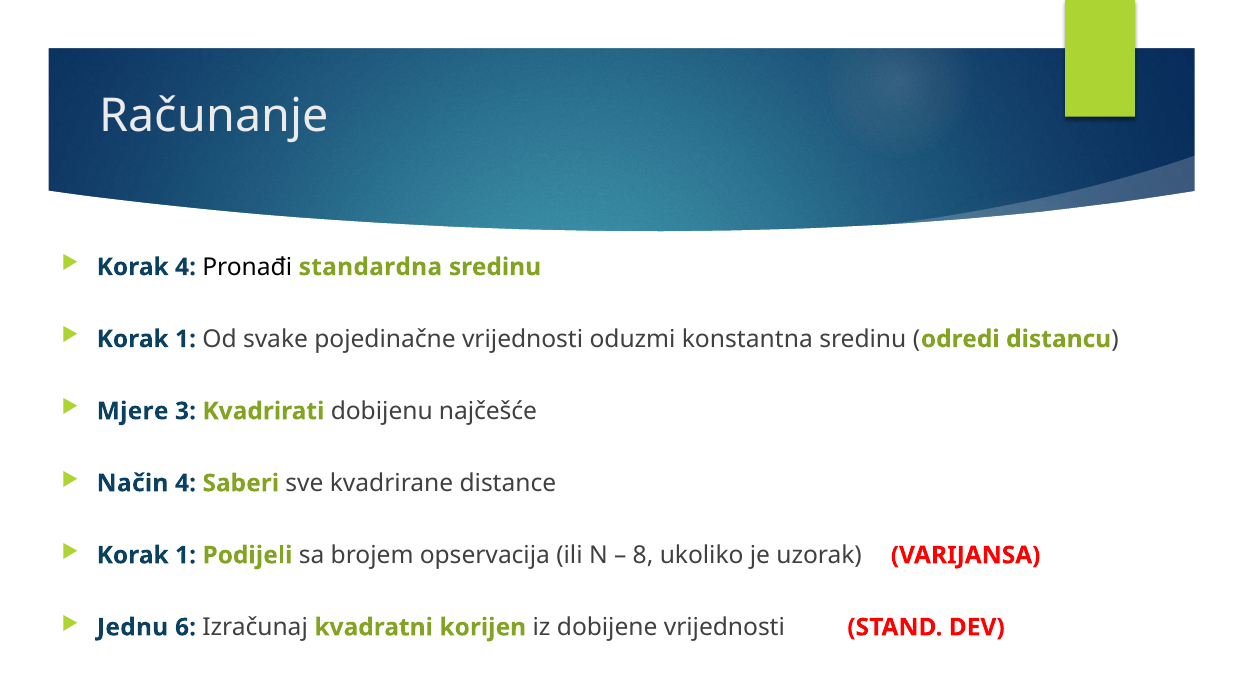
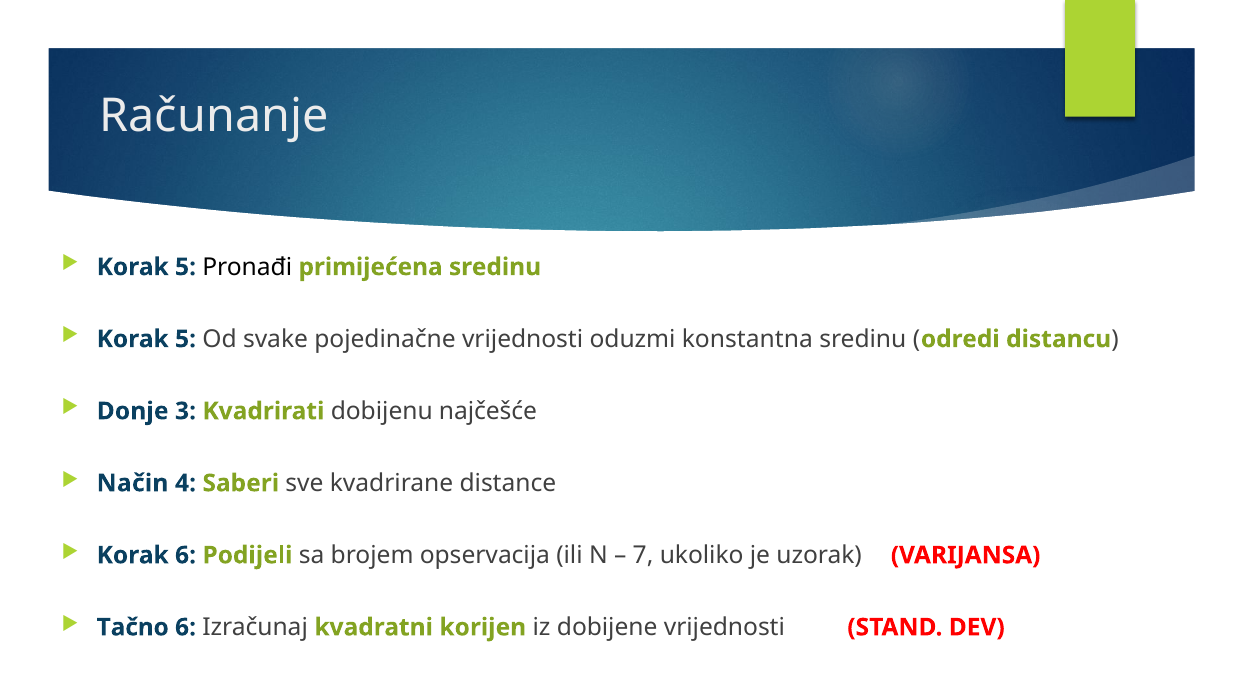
4: 4 -> 5 (186, 267)
standardna: standardna -> primijećena (371, 267)
1: 1 -> 5 (186, 339)
Mjere: Mjere -> Donje (133, 411)
1: 1 -> 6 (186, 555)
8: 8 -> 7 (643, 555)
Jednu: Jednu -> Tačno (133, 627)
